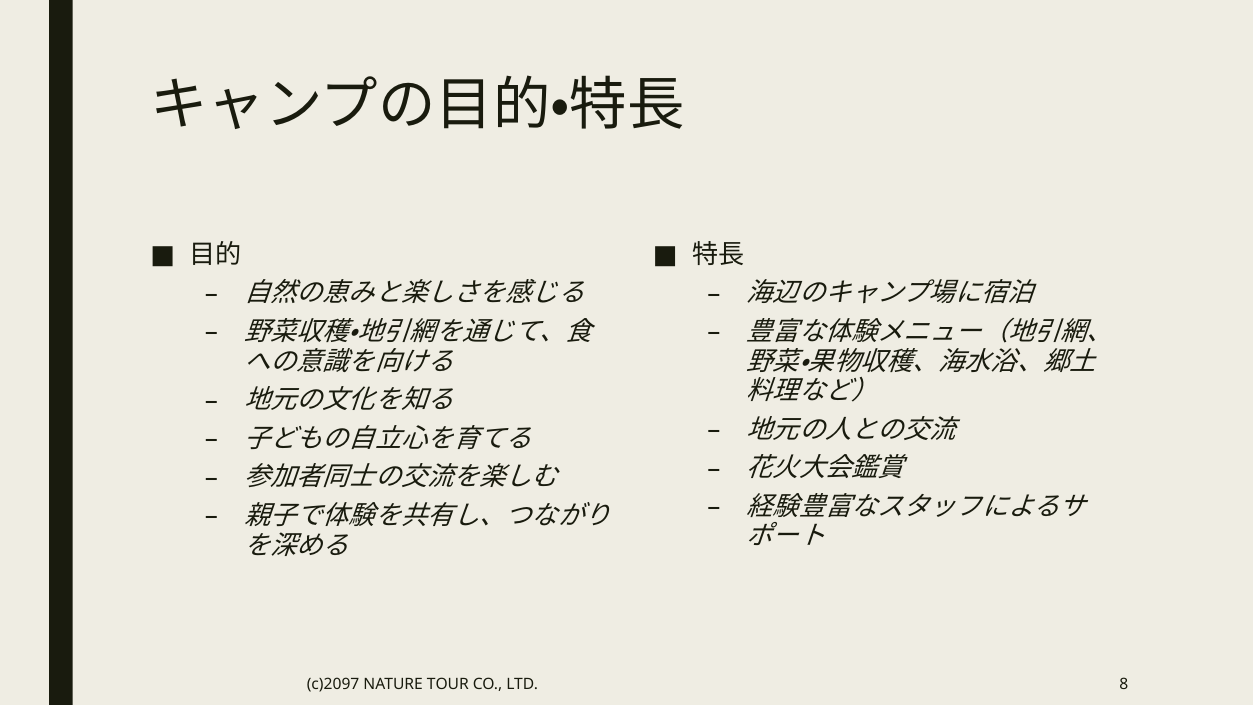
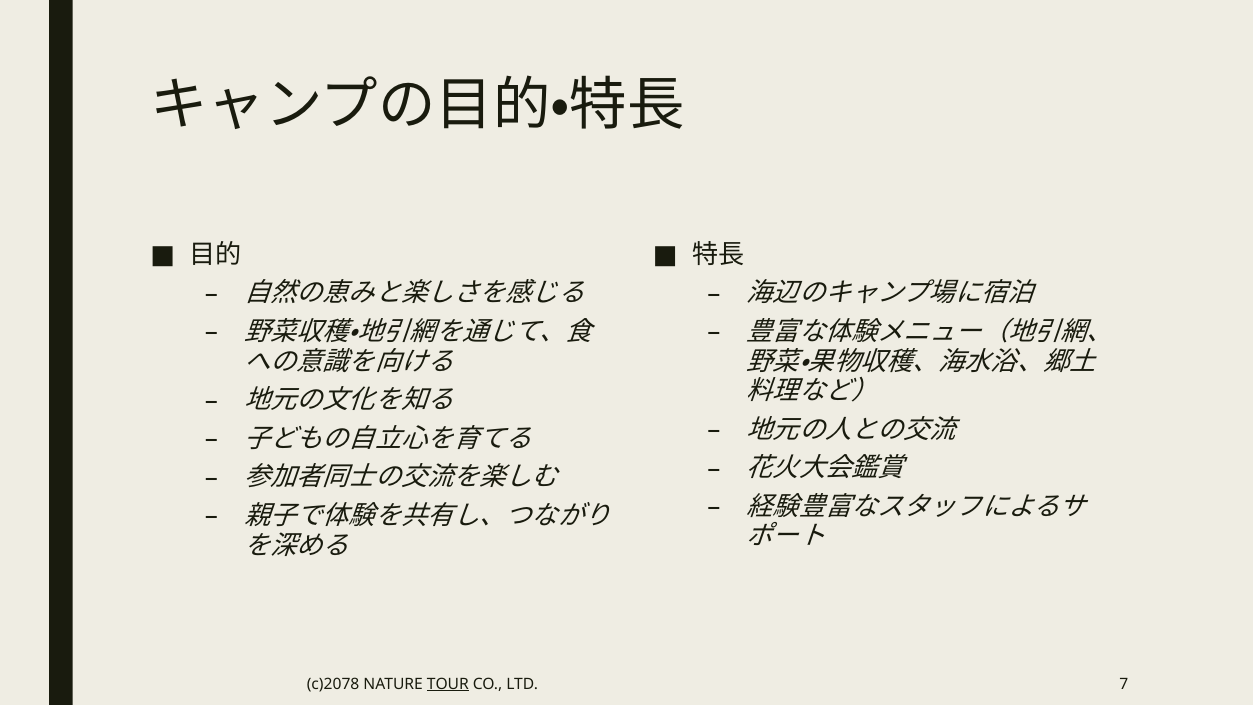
c)2097: c)2097 -> c)2078 (333, 684)
TOUR underline: none -> present (448, 684)
8: 8 -> 7 (1124, 684)
